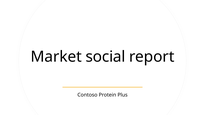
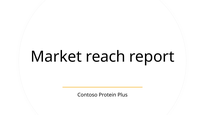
social: social -> reach (106, 57)
